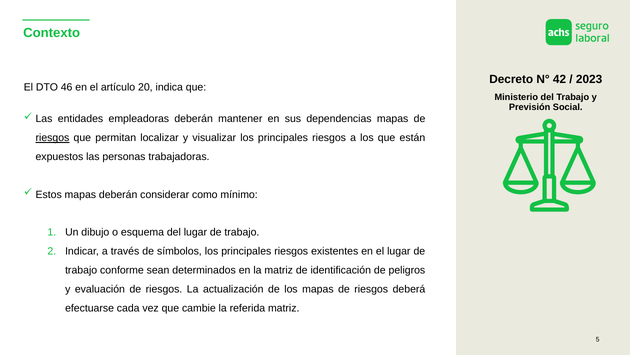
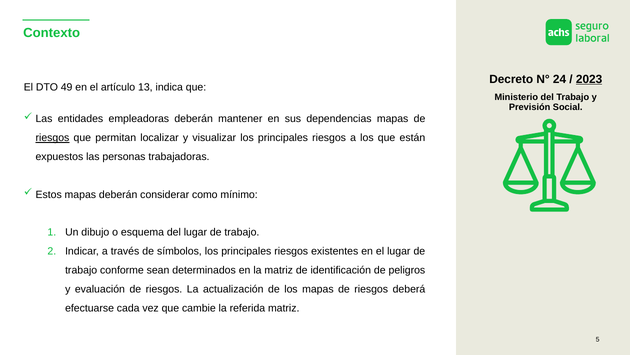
42: 42 -> 24 (560, 79)
2023 underline: none -> present (589, 79)
46: 46 -> 49 (67, 87)
20: 20 -> 13 (145, 87)
